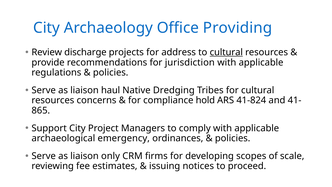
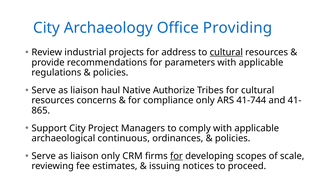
discharge: discharge -> industrial (85, 52)
jurisdiction: jurisdiction -> parameters (190, 62)
Dredging: Dredging -> Authorize (174, 90)
compliance hold: hold -> only (205, 100)
41-824: 41-824 -> 41-744 (251, 100)
emergency: emergency -> continuous (124, 138)
for underline: none -> present (176, 156)
